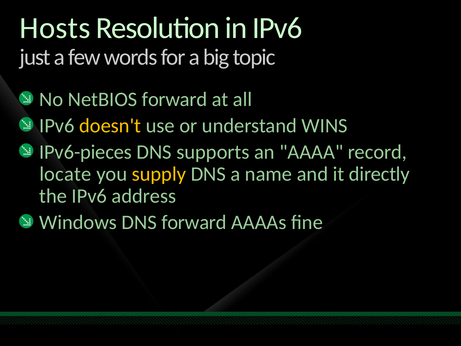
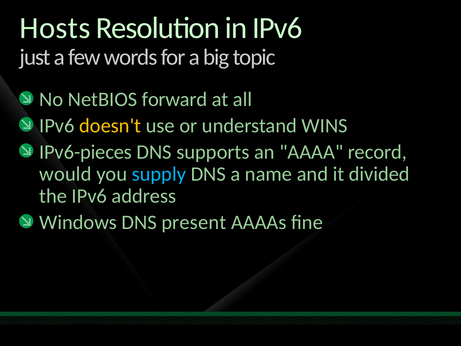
locate: locate -> would (65, 174)
supply colour: yellow -> light blue (159, 174)
directly: directly -> divided (379, 174)
DNS forward: forward -> present (194, 222)
